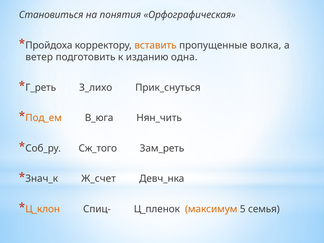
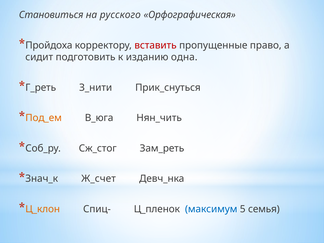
понятия: понятия -> русского (120, 15)
вставить colour: orange -> red (155, 45)
волка: волка -> право (266, 45)
ветер: ветер -> сидит (39, 57)
З_лихо: З_лихо -> З_нити (96, 88)
Сж_того: Сж_того -> Сж_стог (98, 148)
максимум colour: orange -> blue (211, 209)
